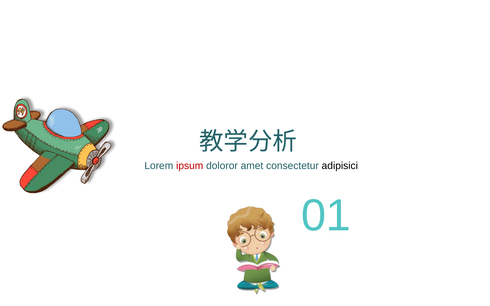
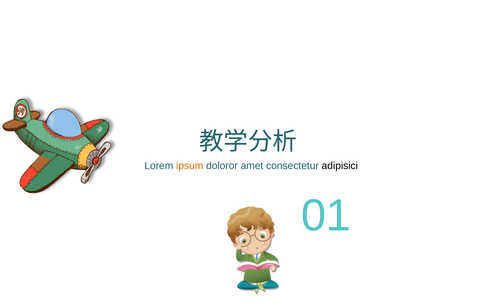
ipsum colour: red -> orange (190, 166)
